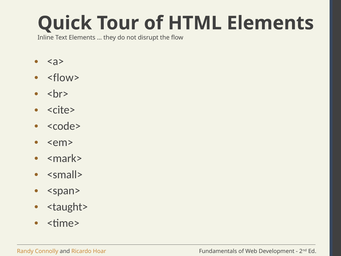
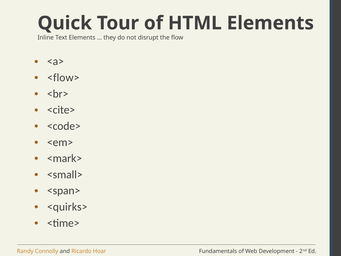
<taught>: <taught> -> <quirks> (67, 207)
